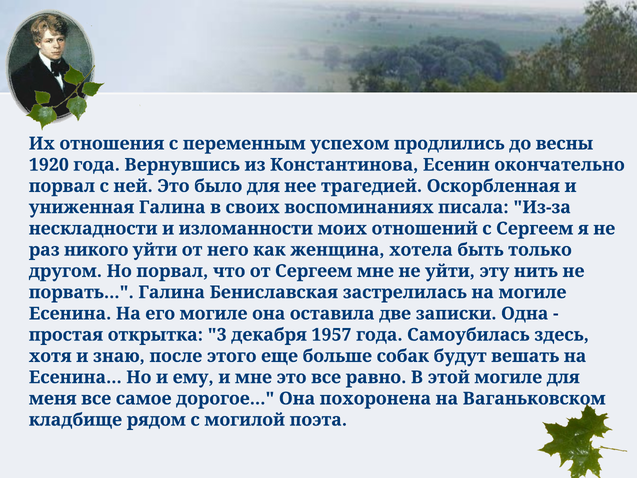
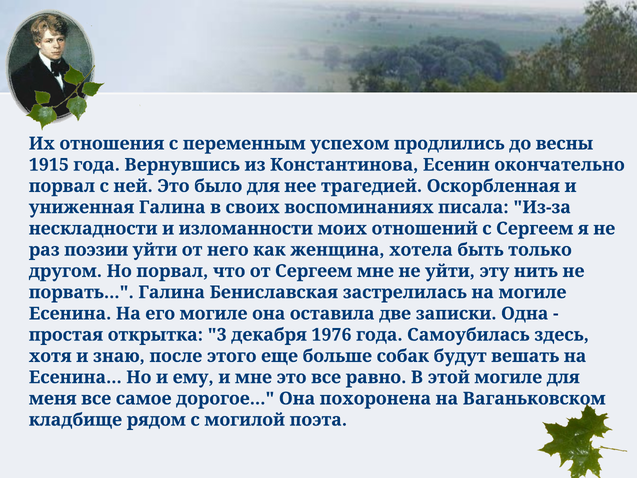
1920: 1920 -> 1915 (49, 165)
никого: никого -> поэзии (96, 250)
1957: 1957 -> 1976 (331, 335)
